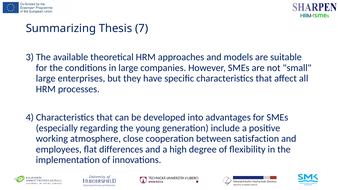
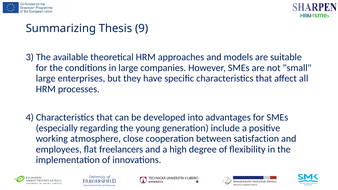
7: 7 -> 9 (142, 28)
differences: differences -> freelancers (121, 149)
